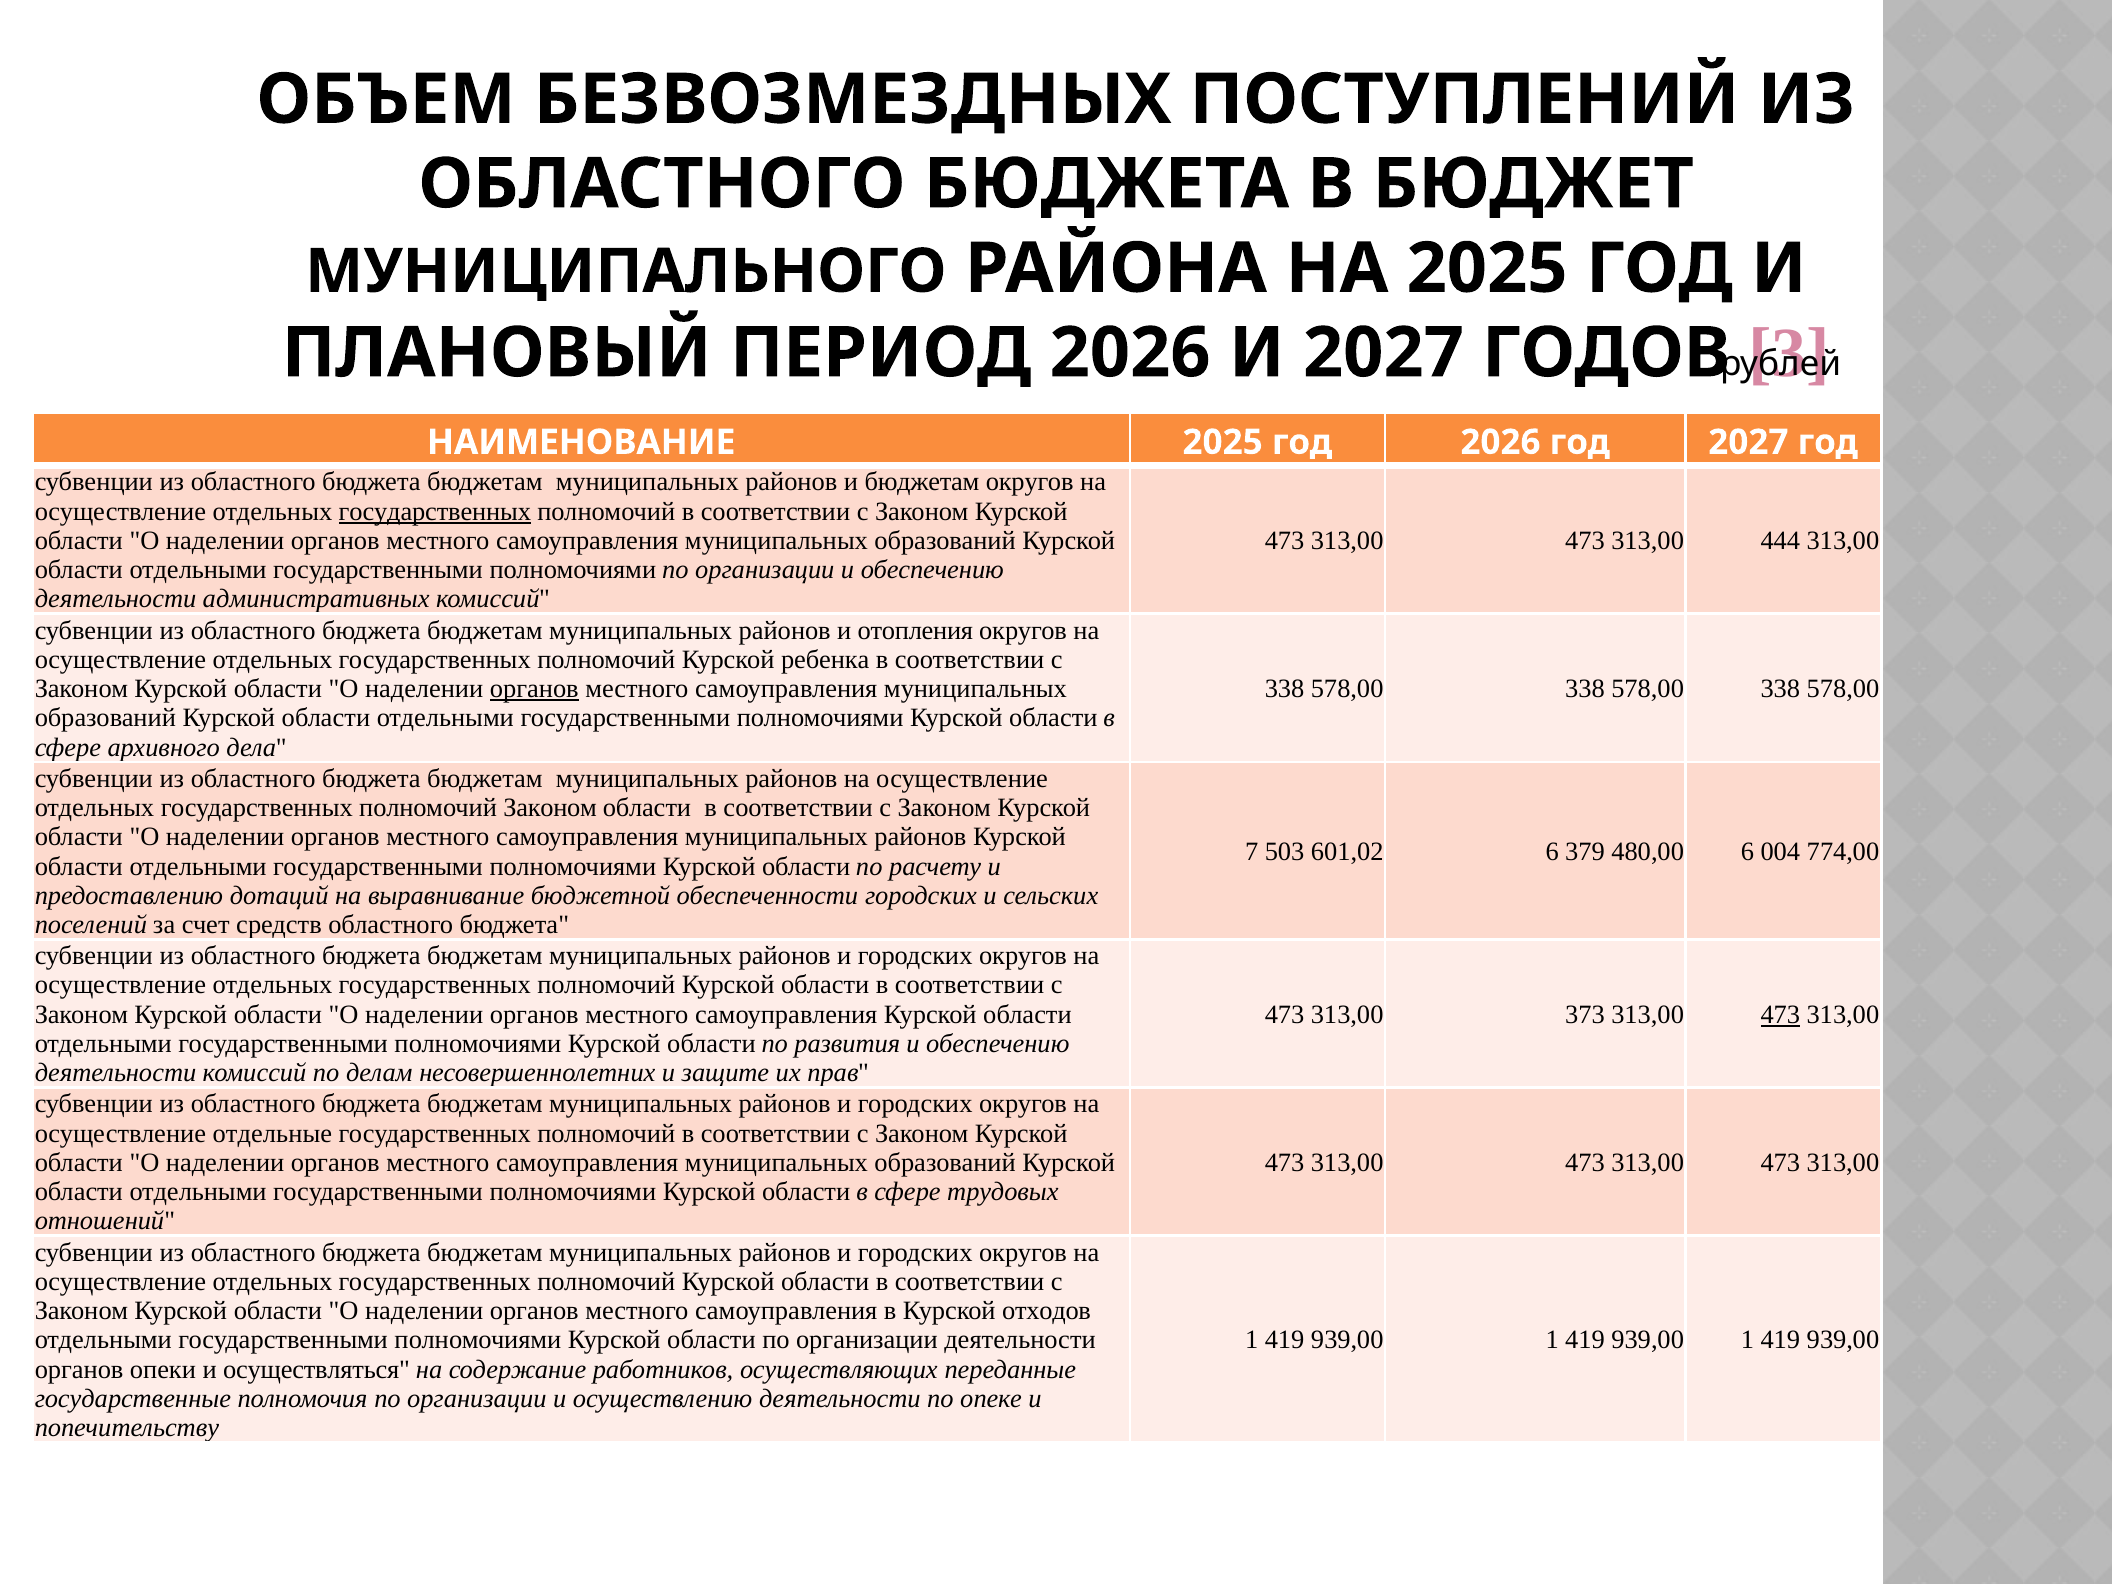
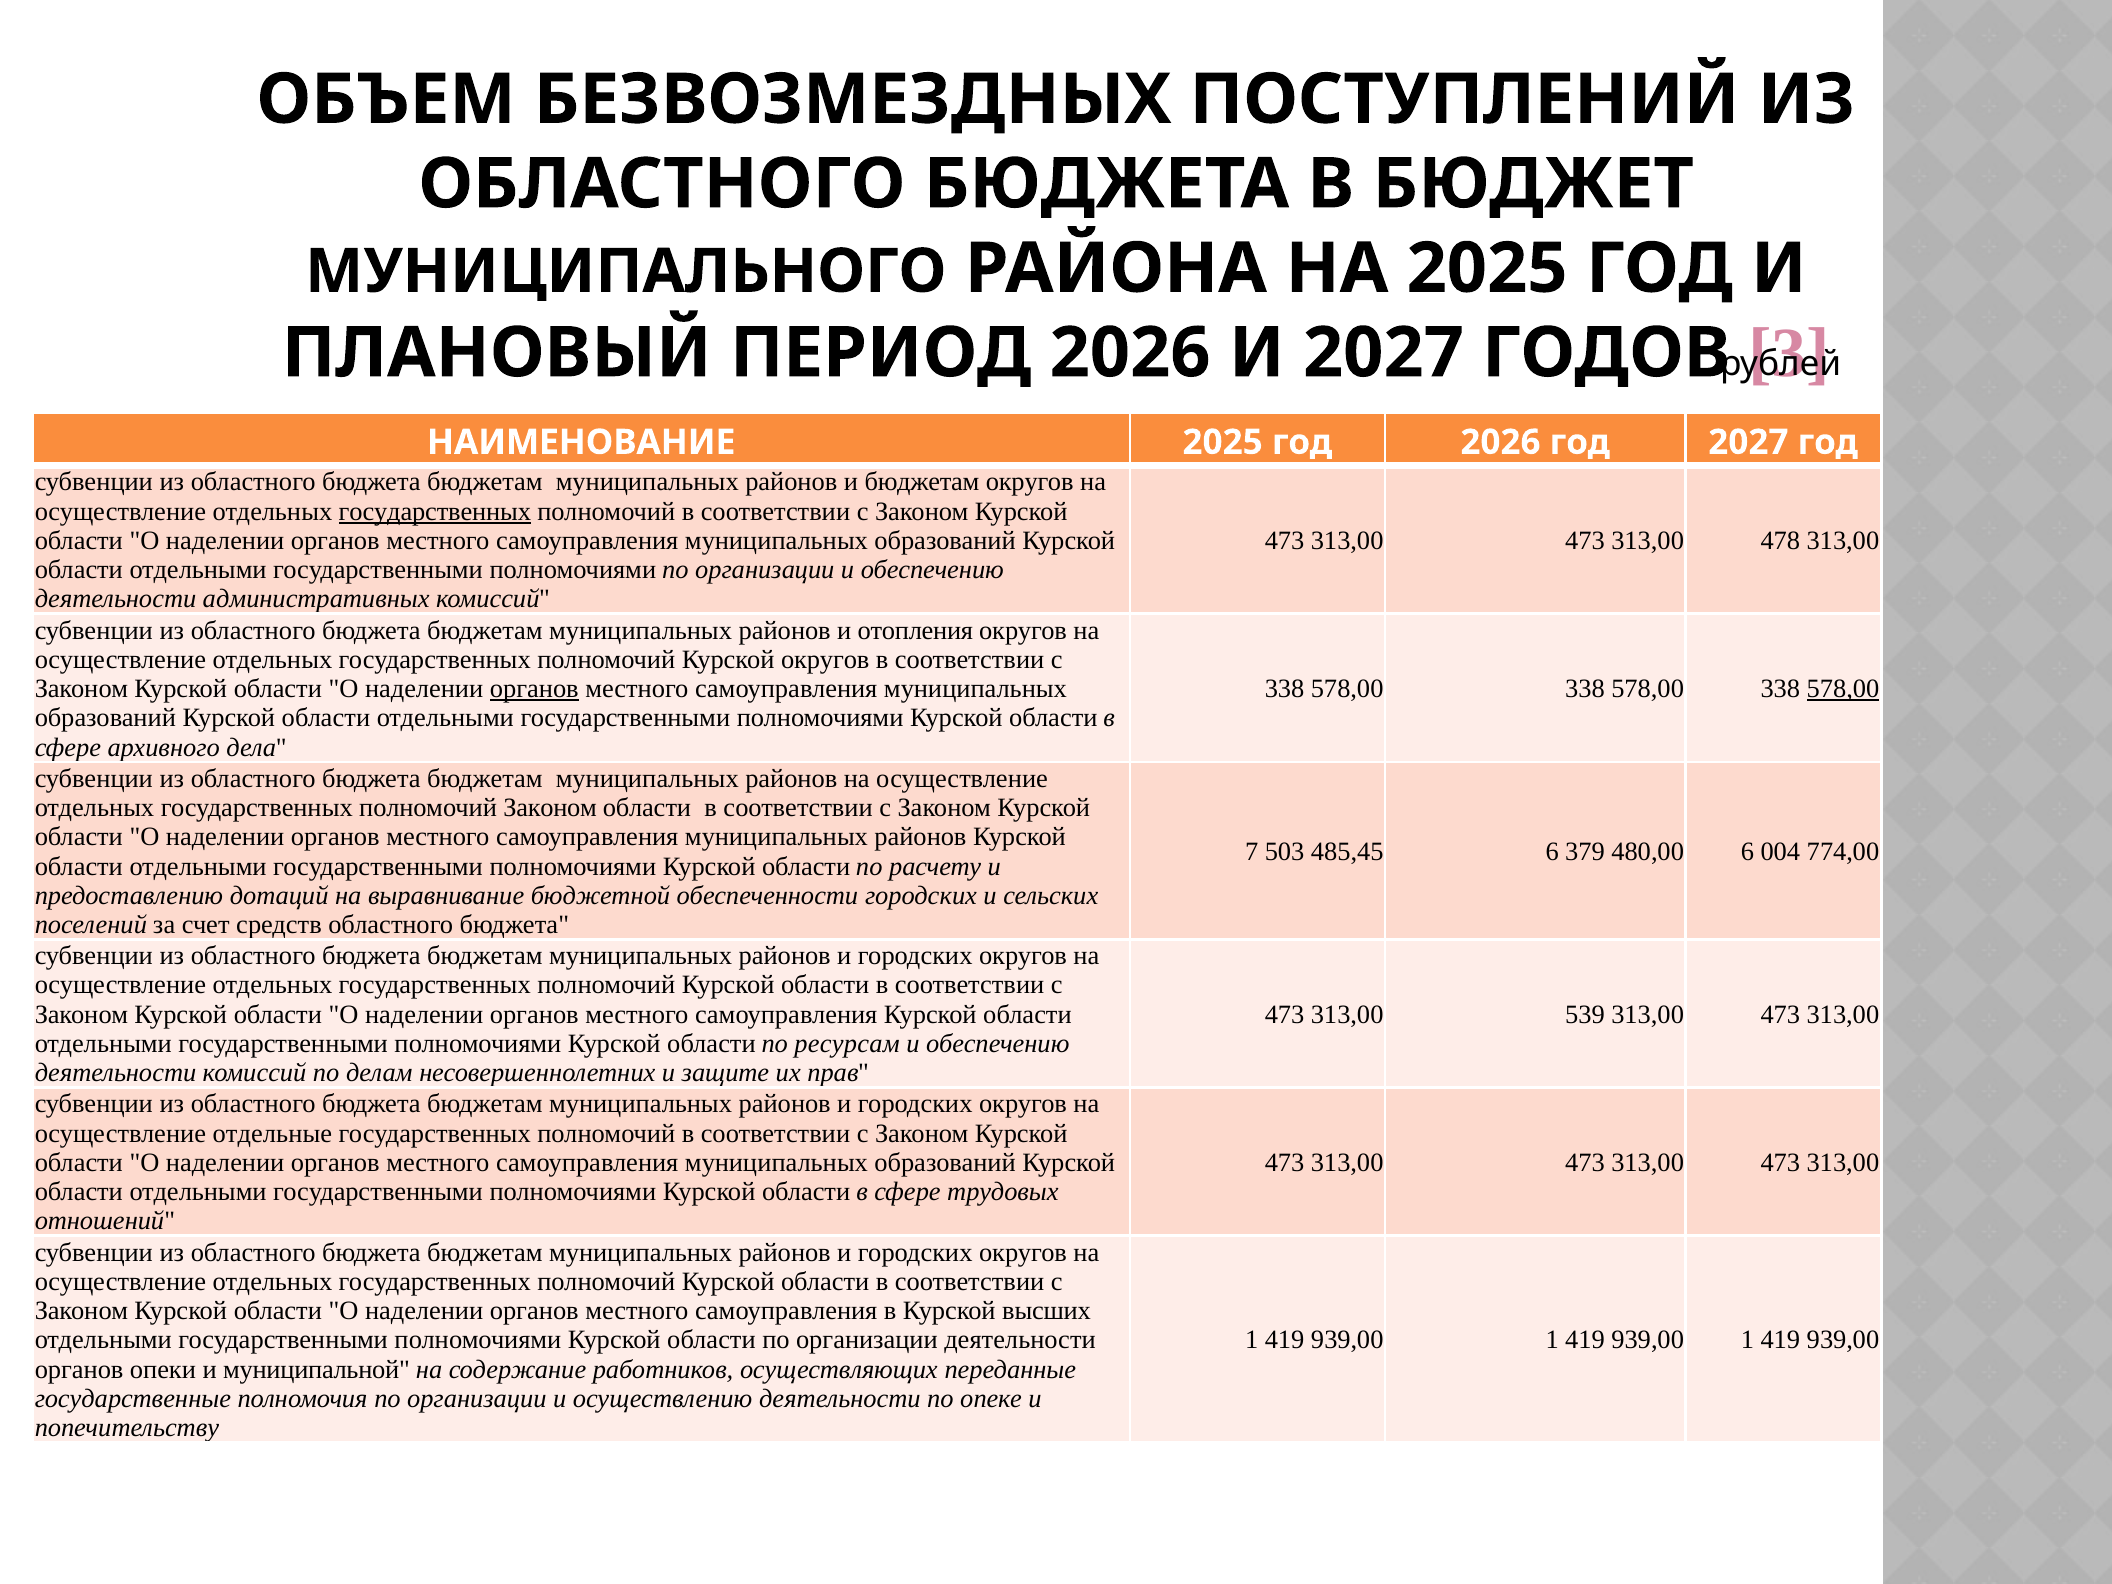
444: 444 -> 478 (1780, 541)
Курской ребенка: ребенка -> округов (825, 660)
578,00 underline: none -> present (1843, 689)
601,02: 601,02 -> 485,45 (1347, 852)
373: 373 -> 539 (1585, 1015)
473 underline: present -> none (1780, 1015)
развития: развития -> ресурсам (847, 1044)
отходов: отходов -> высших (1047, 1311)
осуществляться: осуществляться -> муниципальной (317, 1369)
